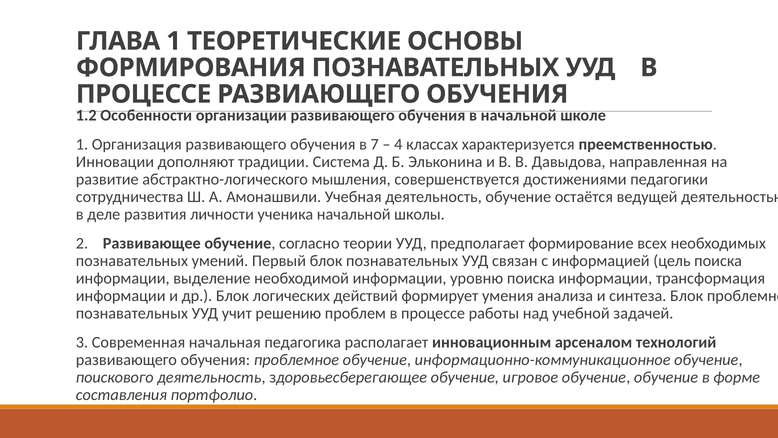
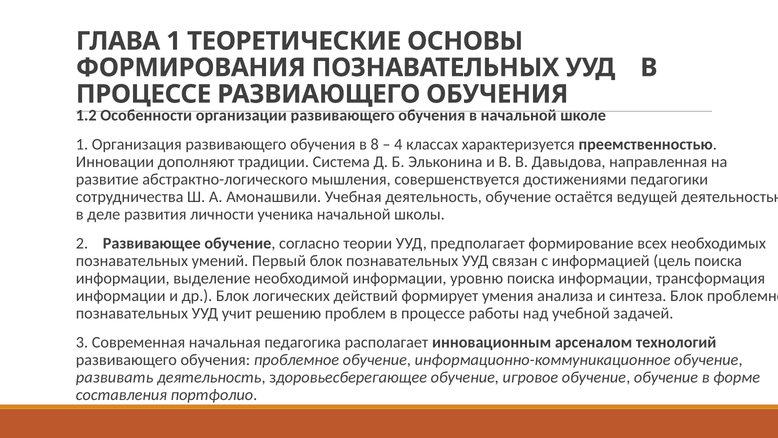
7: 7 -> 8 (375, 144)
поискового: поискового -> развивать (115, 377)
